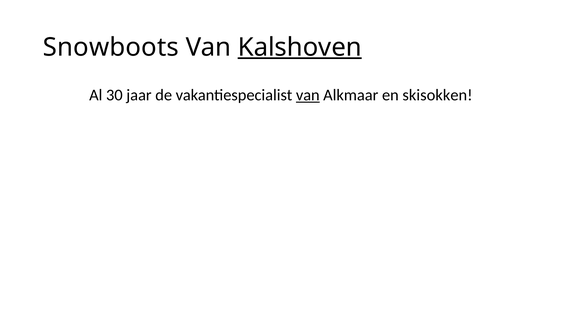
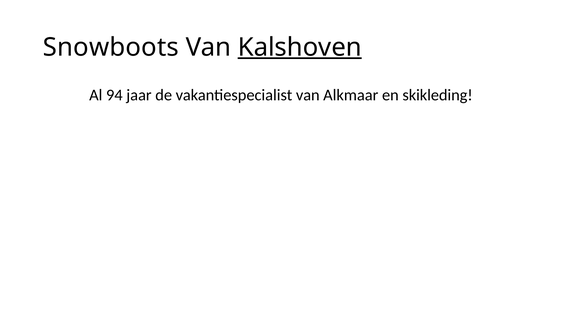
30: 30 -> 94 (114, 95)
van underline: present -> none (308, 95)
skisokken: skisokken -> skikleding (438, 95)
